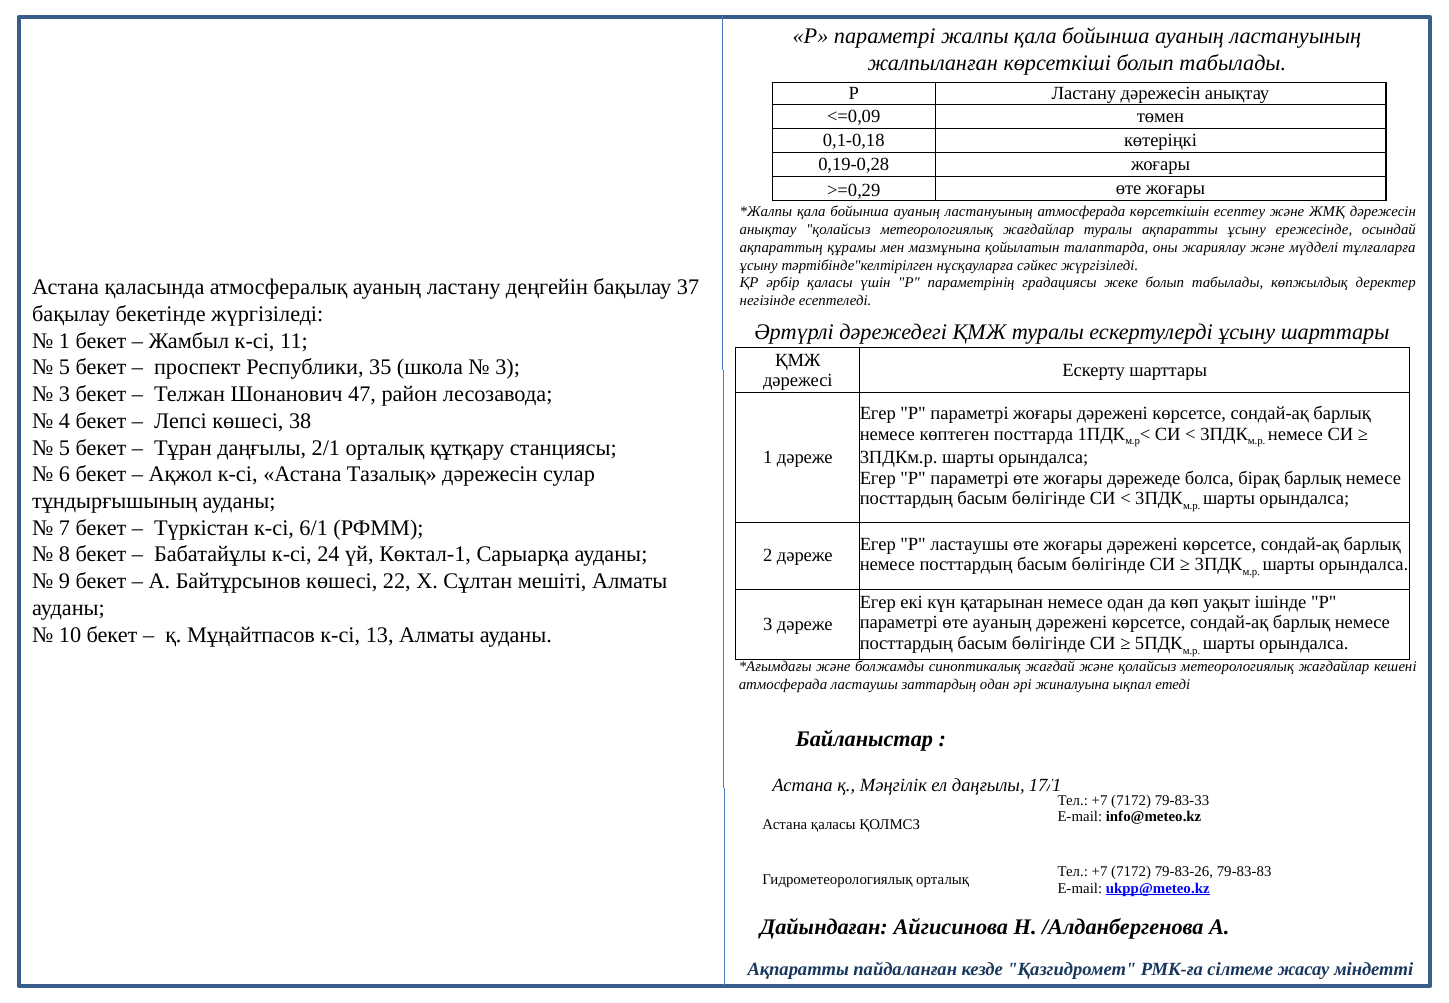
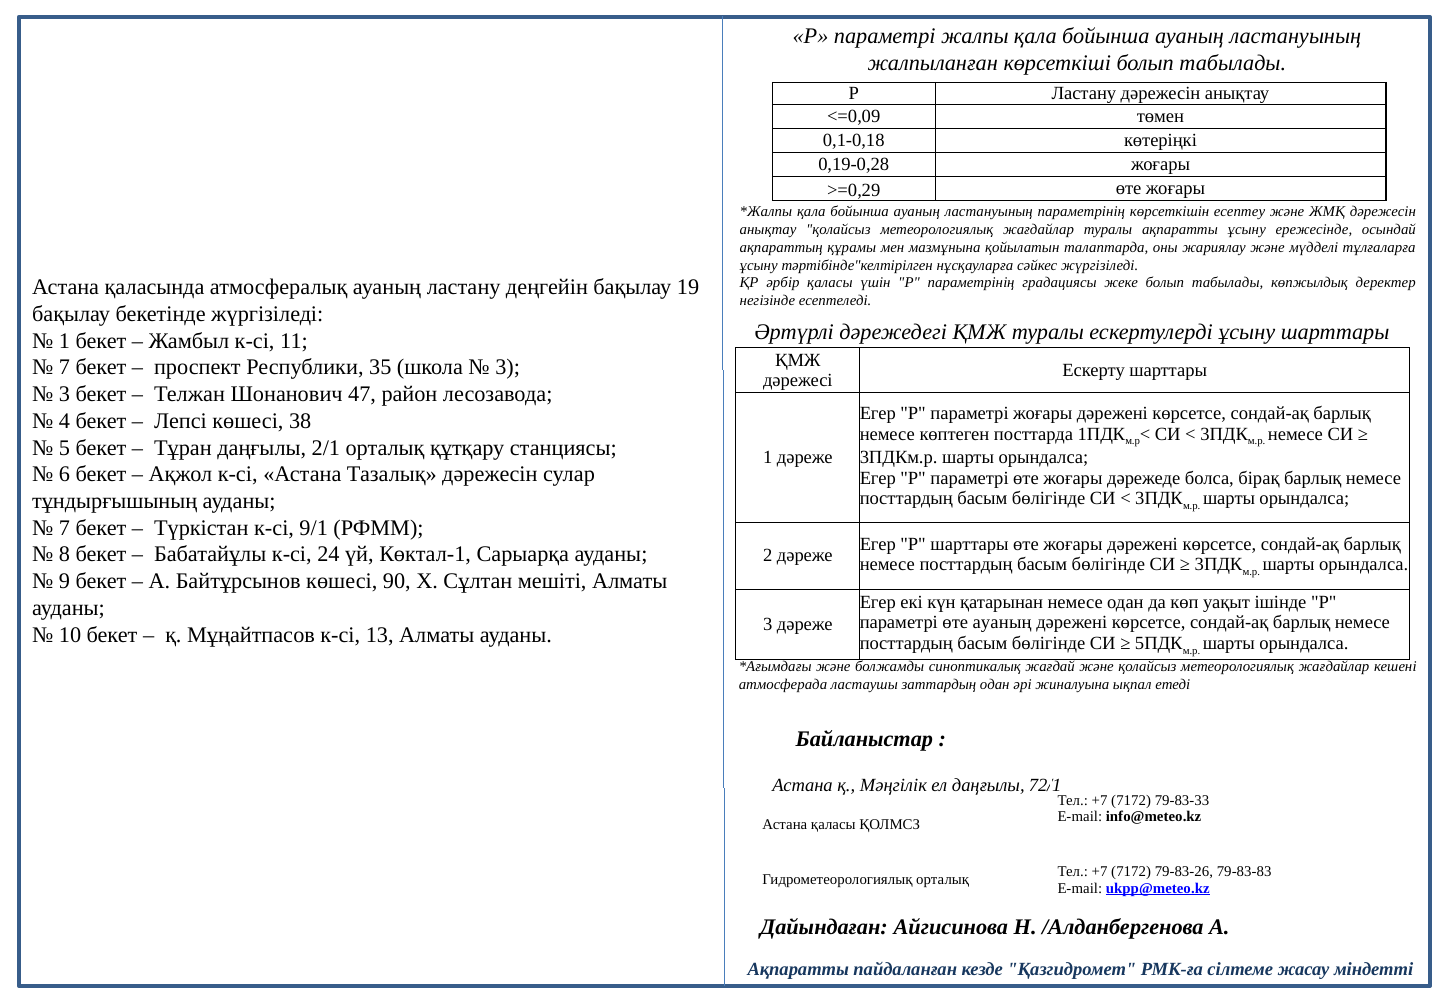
ластануының атмосферада: атмосферада -> параметрінің (1081, 212)
37: 37 -> 19 (688, 287)
5: 5 -> 7 (64, 367)
6/1: 6/1 -> 9/1 (314, 528)
Р ластаушы: ластаушы -> шарттары (970, 544)
22: 22 -> 90 (397, 581)
17/1: 17/1 -> 72/1 (1045, 786)
